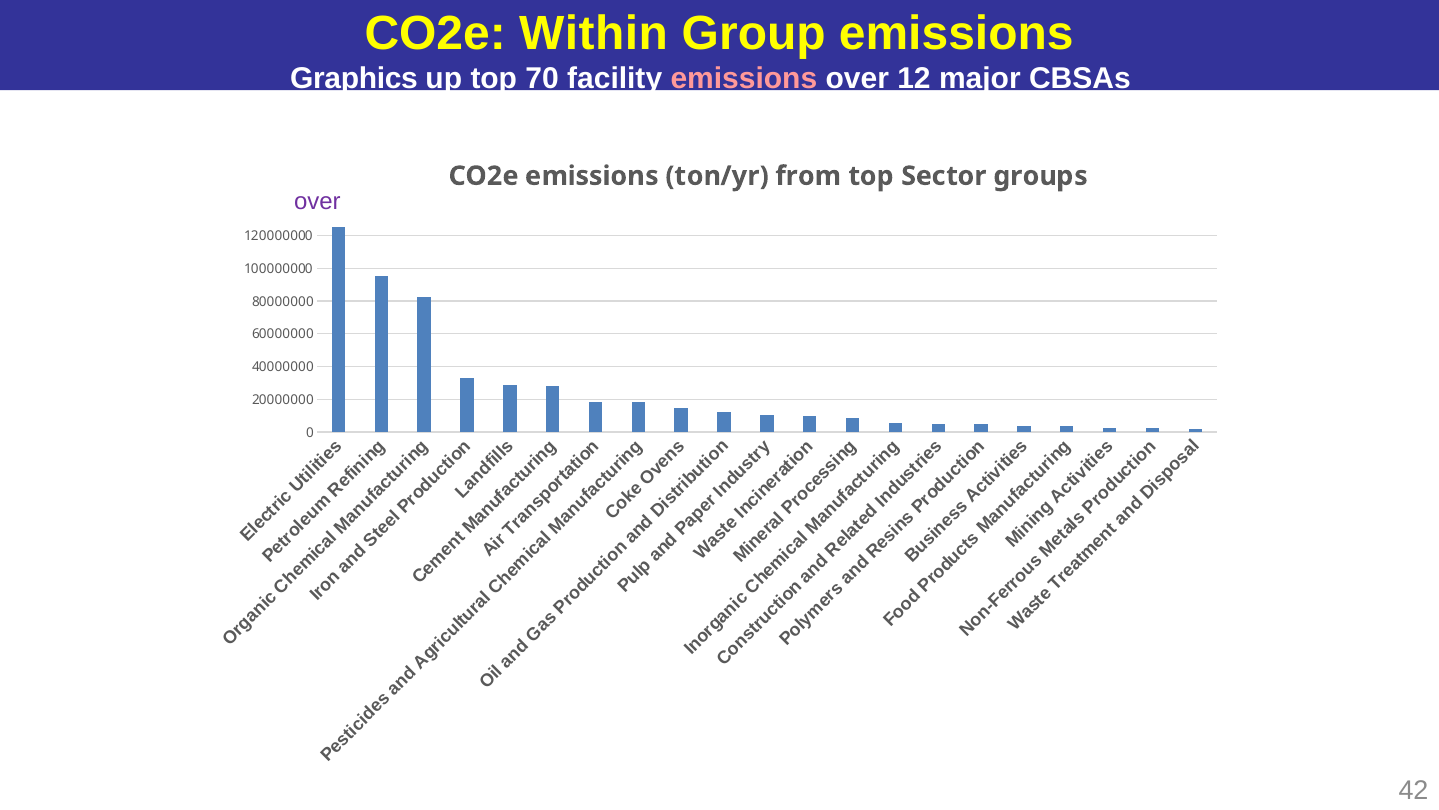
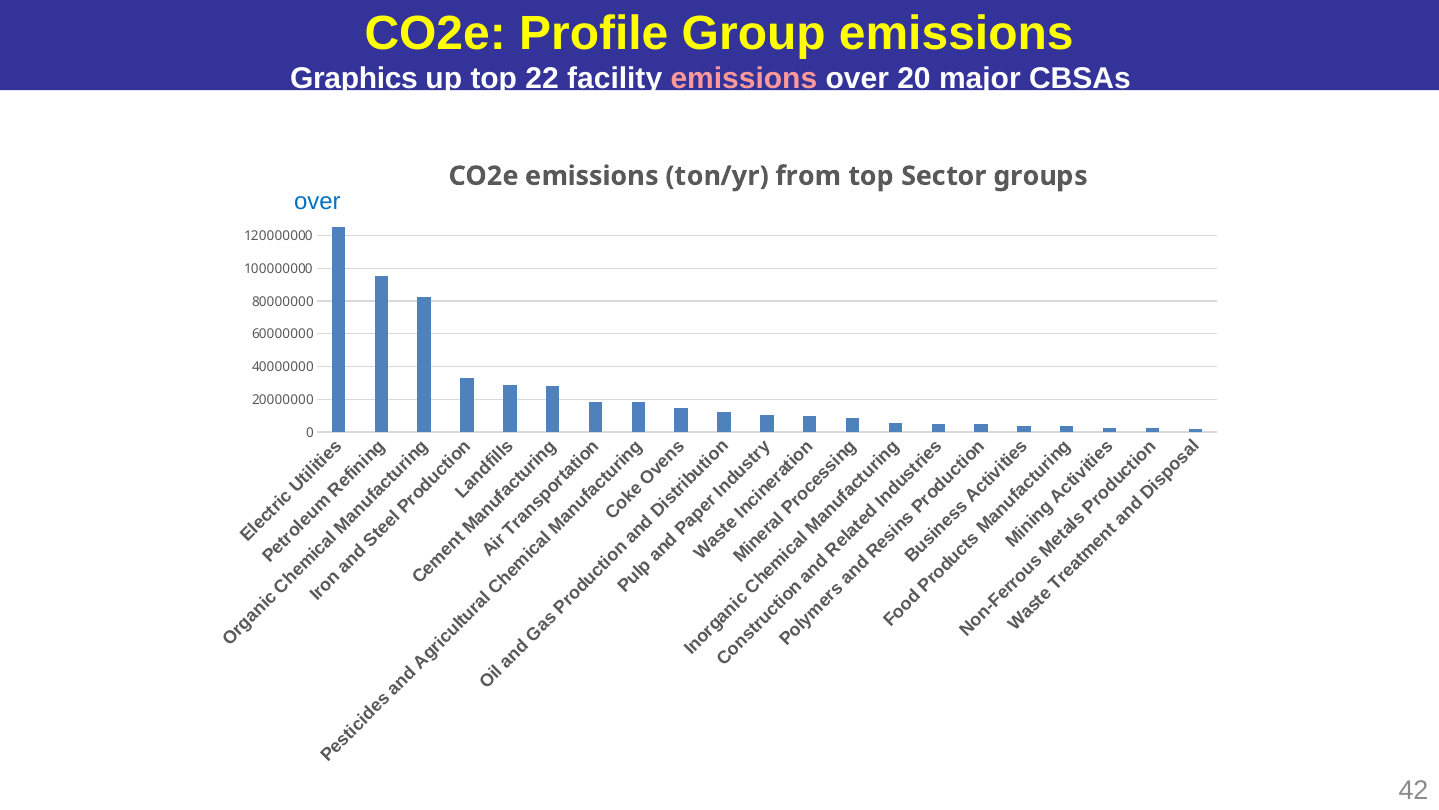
Within: Within -> Profile (594, 33)
70: 70 -> 22 (542, 79)
12: 12 -> 20 (914, 79)
over colour: purple -> blue (317, 201)
